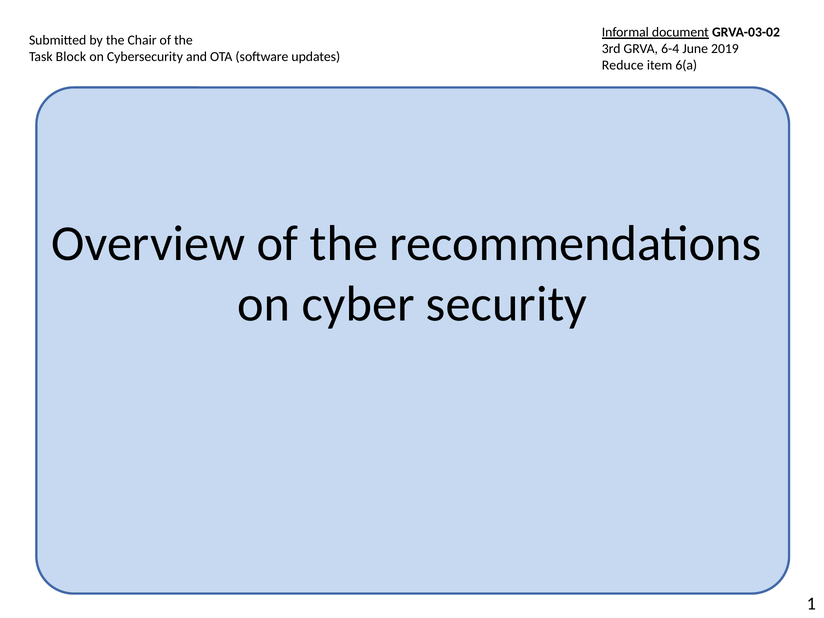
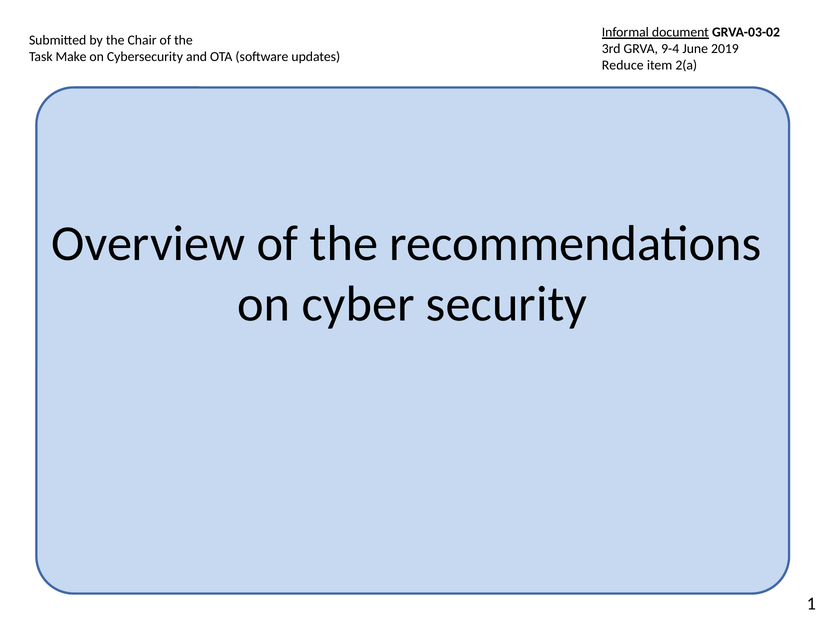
6-4: 6-4 -> 9-4 (670, 49)
Block: Block -> Make (71, 57)
6(a: 6(a -> 2(a (686, 65)
